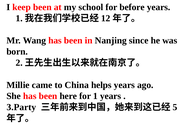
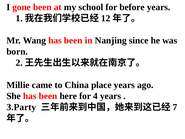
keep: keep -> gone (22, 7)
helps: helps -> place (101, 85)
for 1: 1 -> 4 (95, 96)
5: 5 -> 7 (175, 107)
